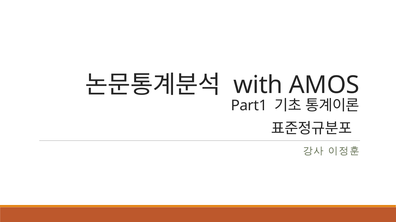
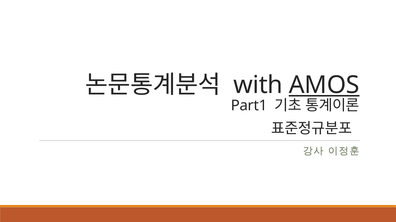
AMOS underline: none -> present (324, 85)
